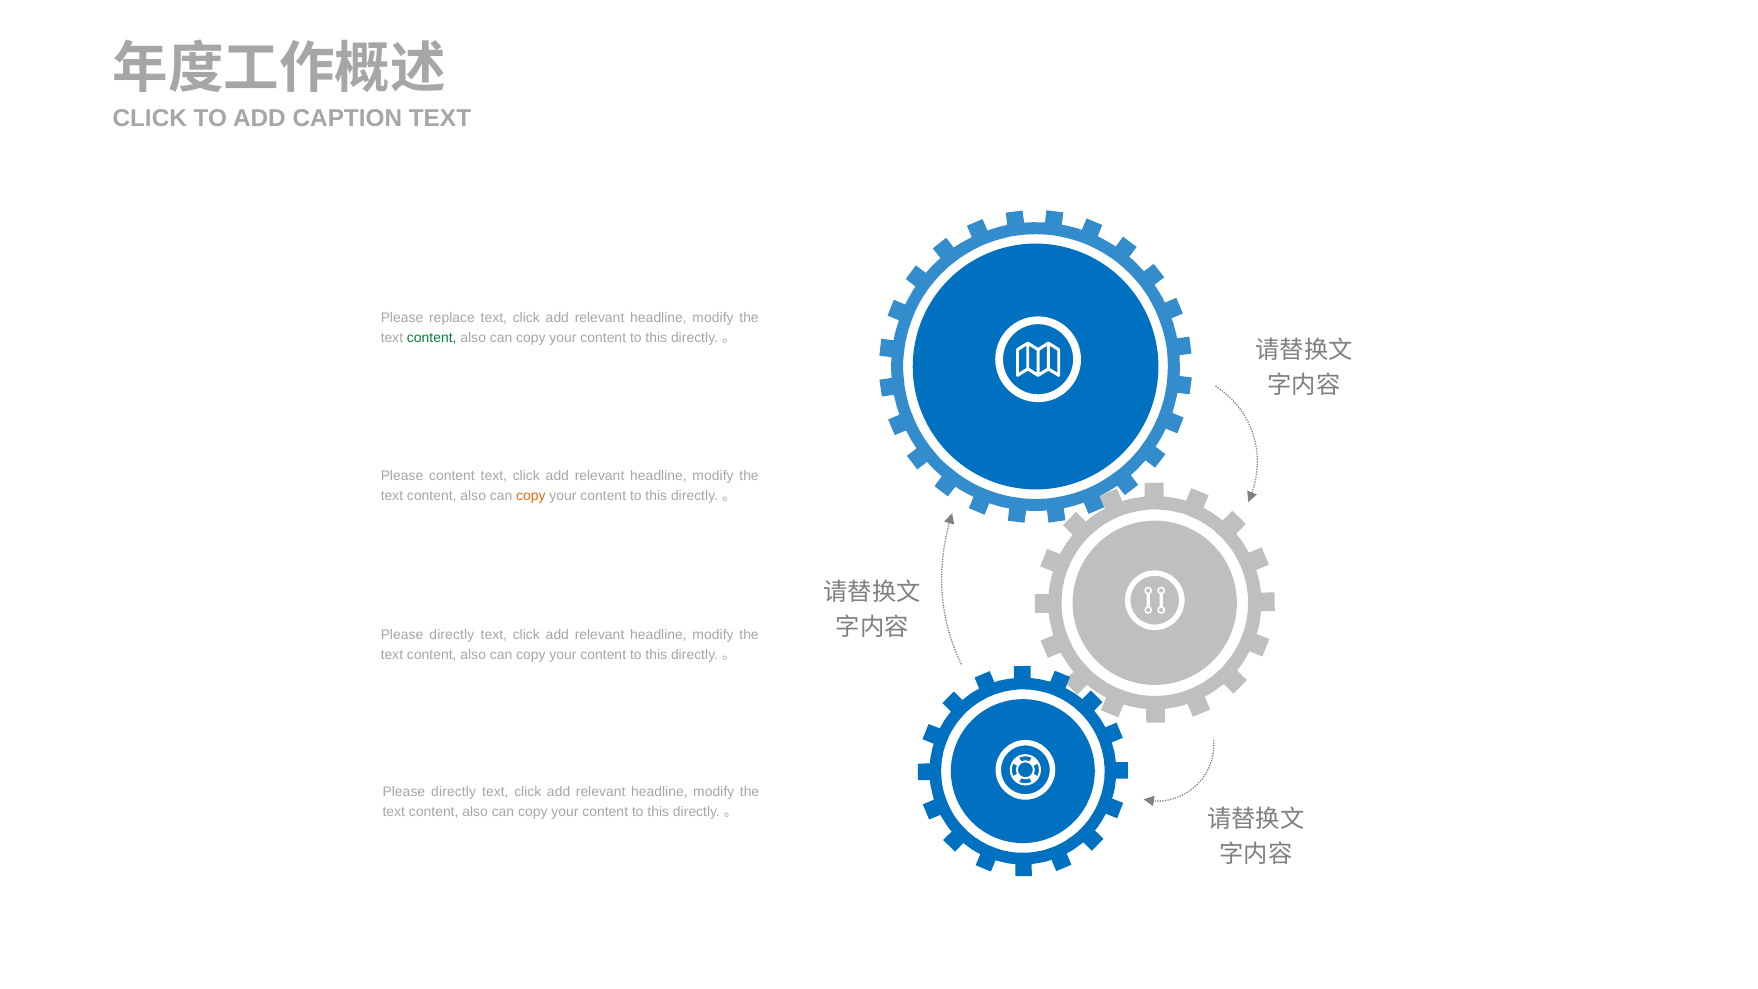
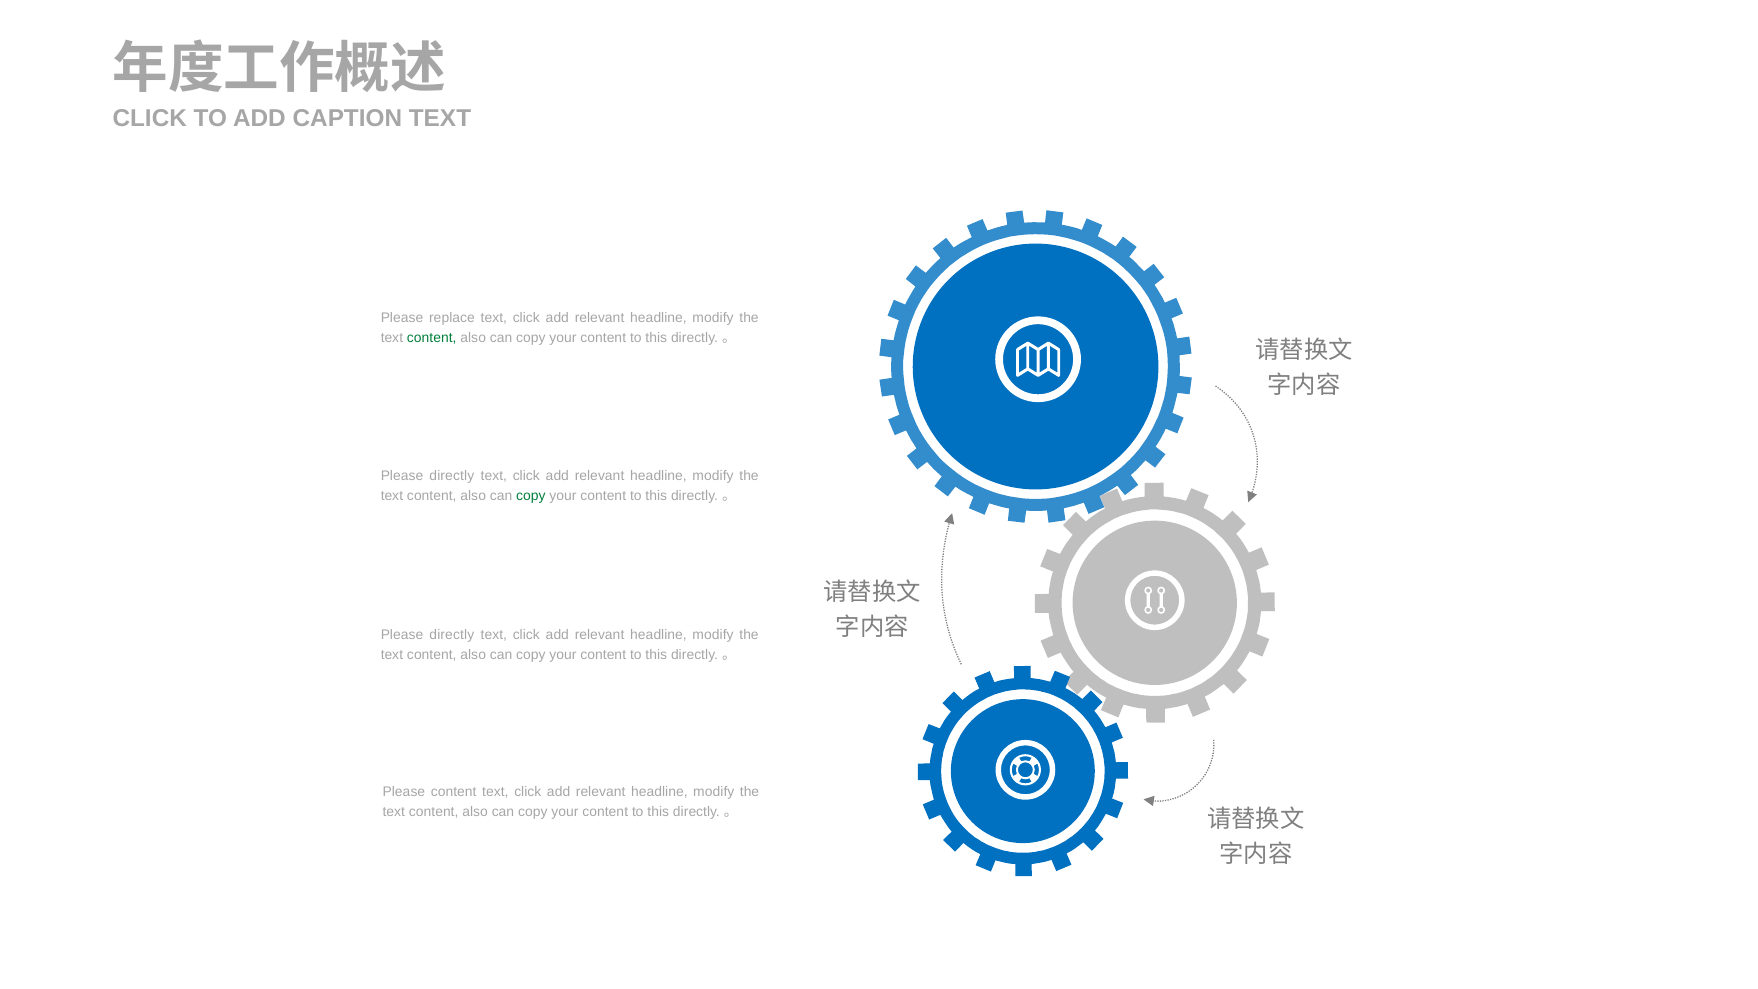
content: content -> directly (452, 476)
copy colour: orange -> green (531, 496)
directly: directly -> content (454, 792)
